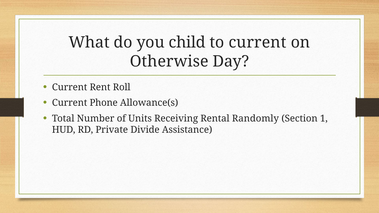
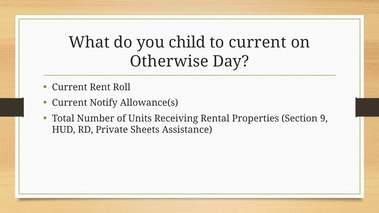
Phone: Phone -> Notify (104, 103)
Randomly: Randomly -> Properties (255, 119)
1: 1 -> 9 (324, 119)
Divide: Divide -> Sheets (145, 130)
